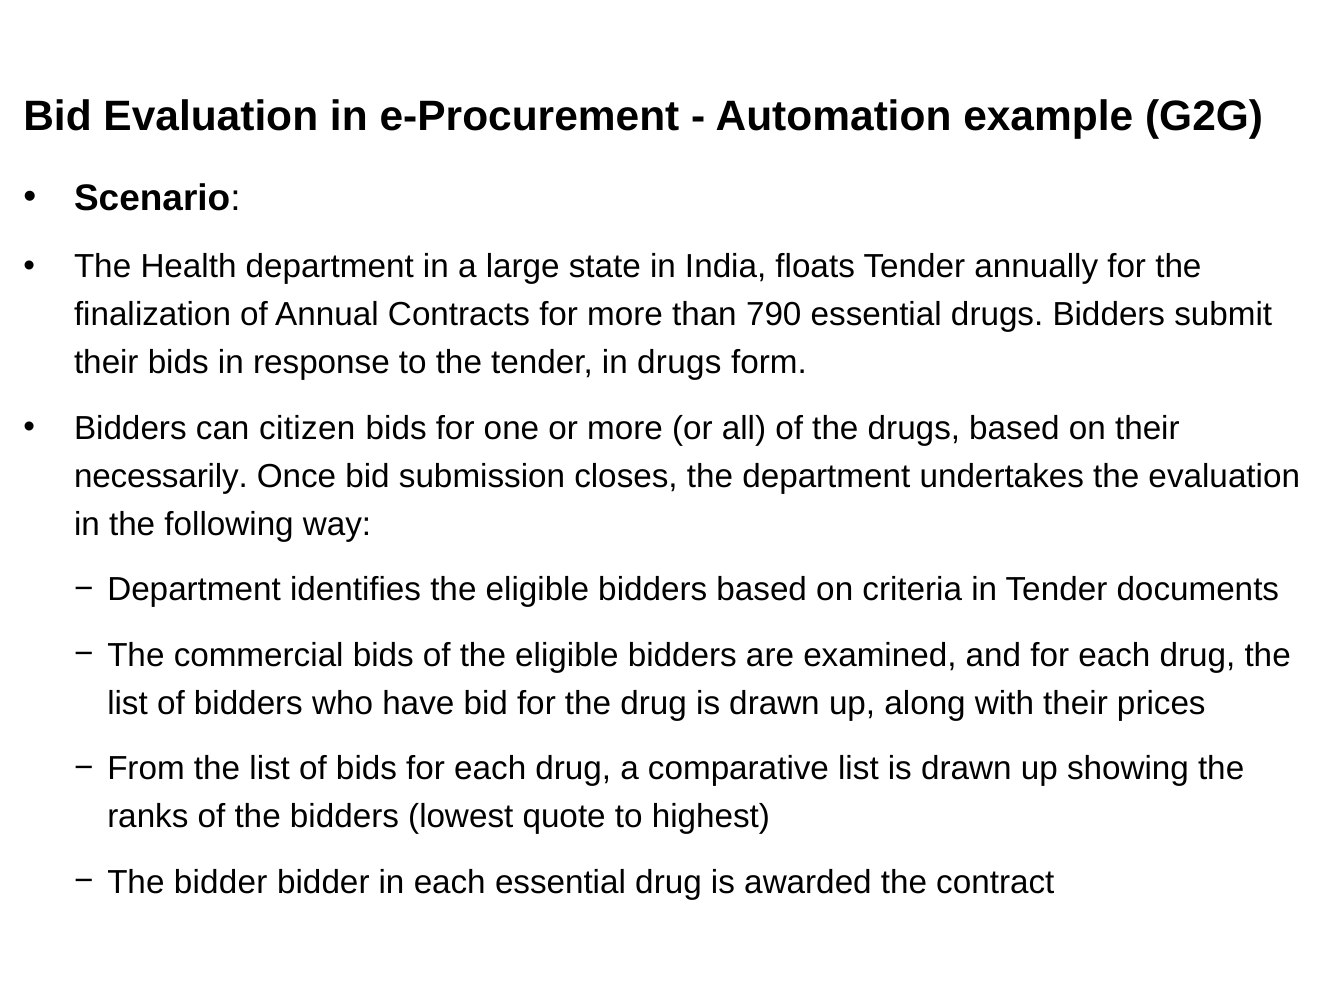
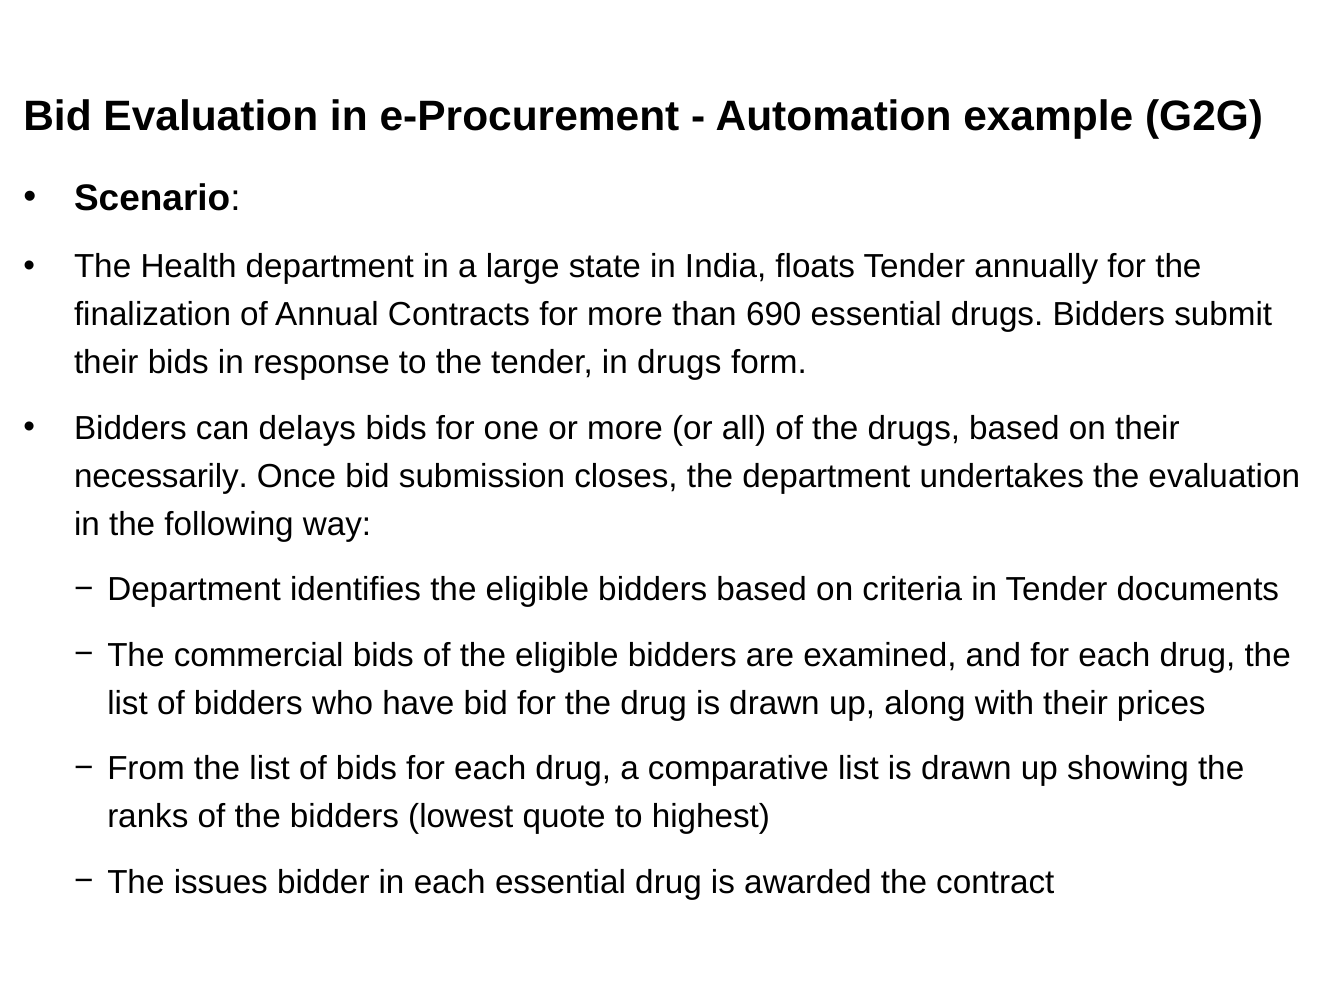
790: 790 -> 690 (774, 315)
citizen: citizen -> delays (307, 428)
The bidder: bidder -> issues (221, 882)
